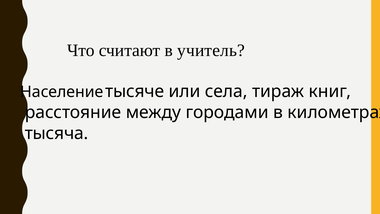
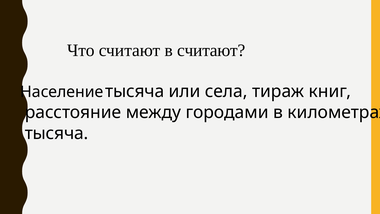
в учитель: учитель -> считают (211, 50)
Население тысяче: тысяче -> тысяча (135, 91)
